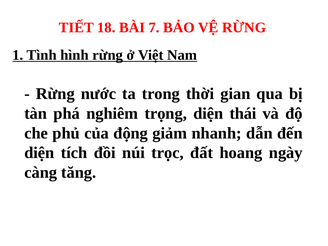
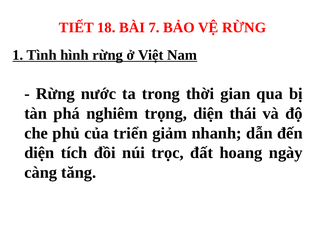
động: động -> triển (131, 133)
